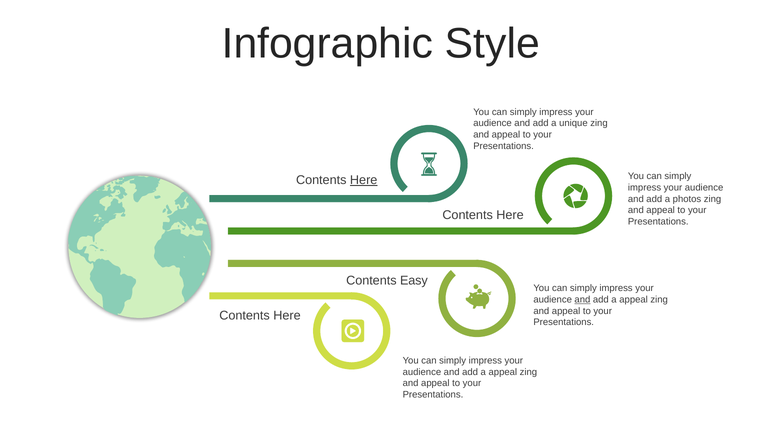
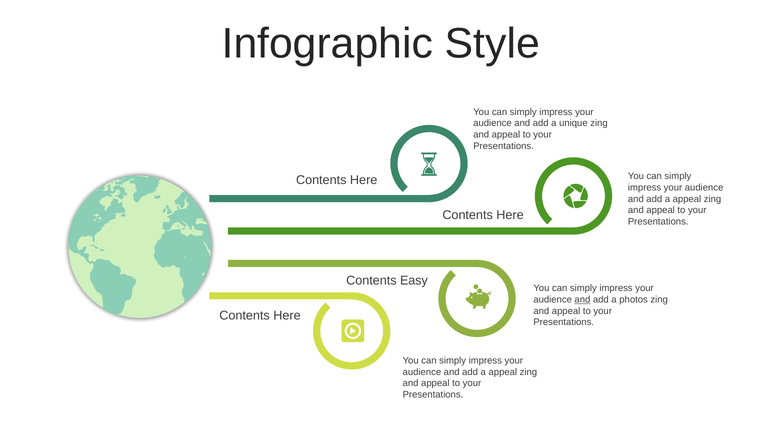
Here underline: present -> none (364, 180)
photos: photos -> appeal (687, 199)
appeal: appeal -> photos (634, 300)
